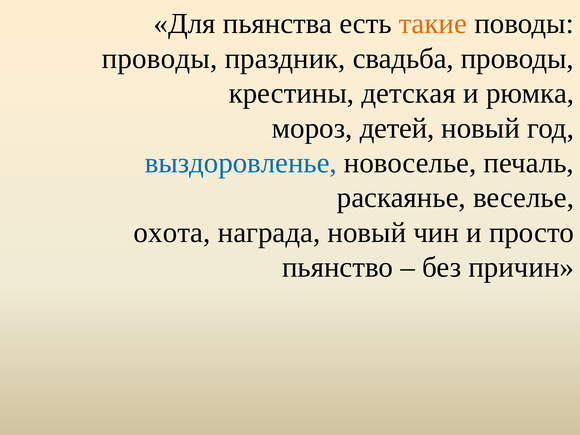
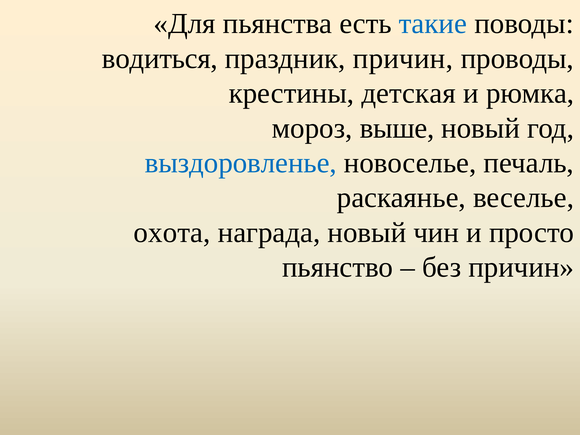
такие colour: orange -> blue (433, 24)
проводы: проводы -> водиться (160, 59)
праздник свадьба: свадьба -> причин (403, 59)
детей: детей -> выше (397, 128)
